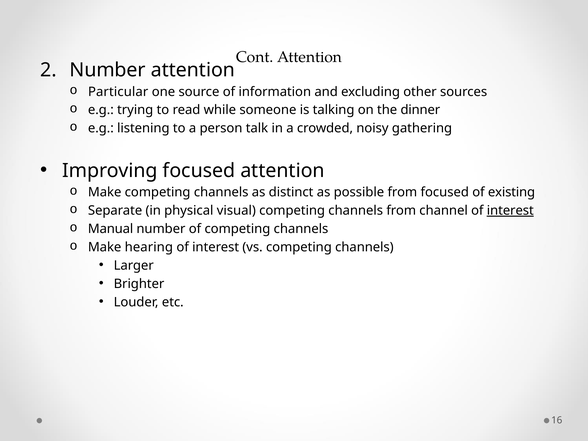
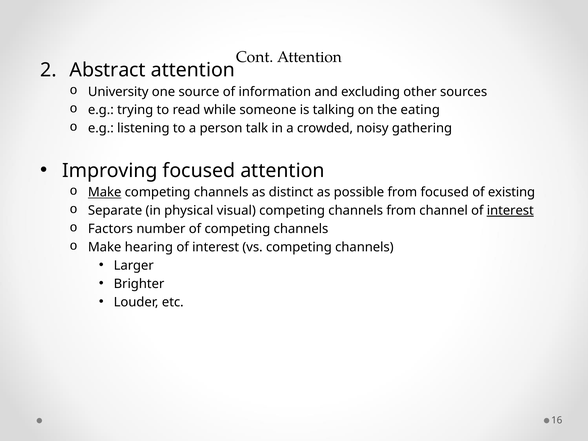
Number: Number -> Abstract (108, 70)
Particular: Particular -> University (118, 92)
dinner: dinner -> eating (420, 110)
Make underline: none -> present (105, 192)
Manual: Manual -> Factors (110, 229)
